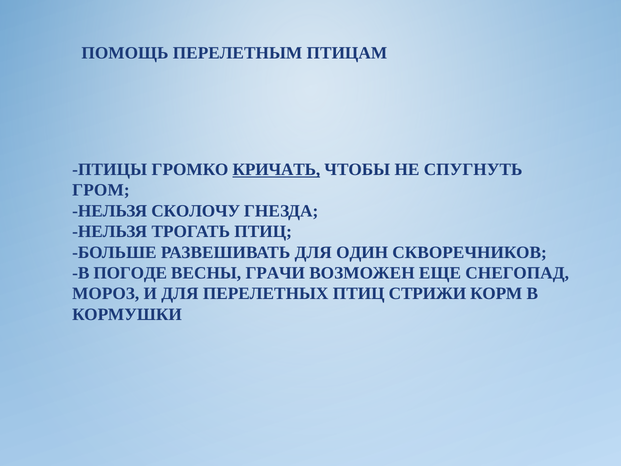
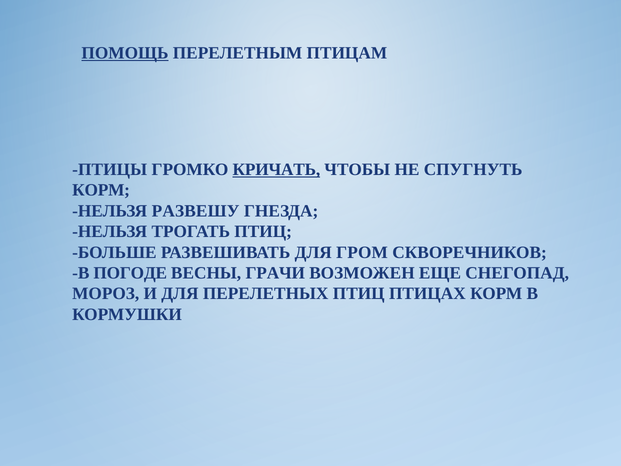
ПОМОЩЬ underline: none -> present (125, 53)
ГРОМ: ГРОМ -> КОРМ (101, 190)
СКОЛОЧУ: СКОЛОЧУ -> РАЗВЕШУ (196, 211)
ОДИН: ОДИН -> ГРОМ (362, 252)
СТРИЖИ: СТРИЖИ -> ПТИЦАХ (427, 294)
